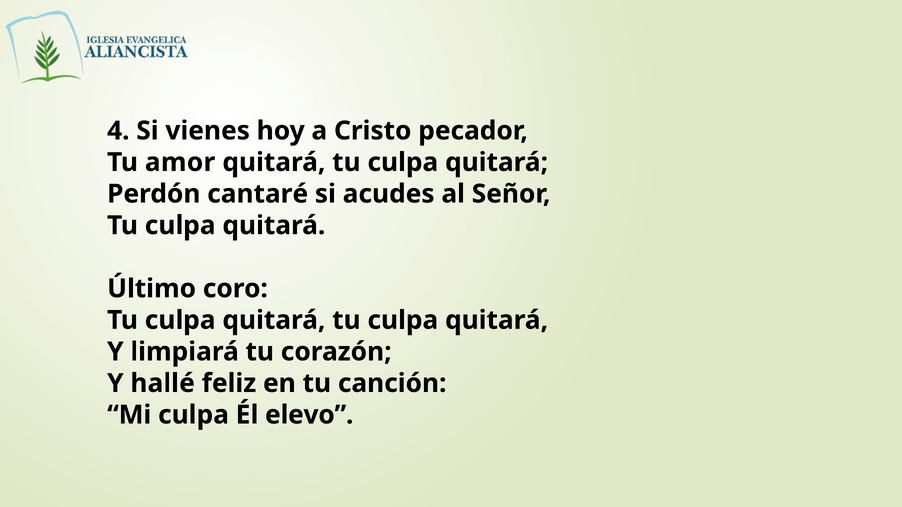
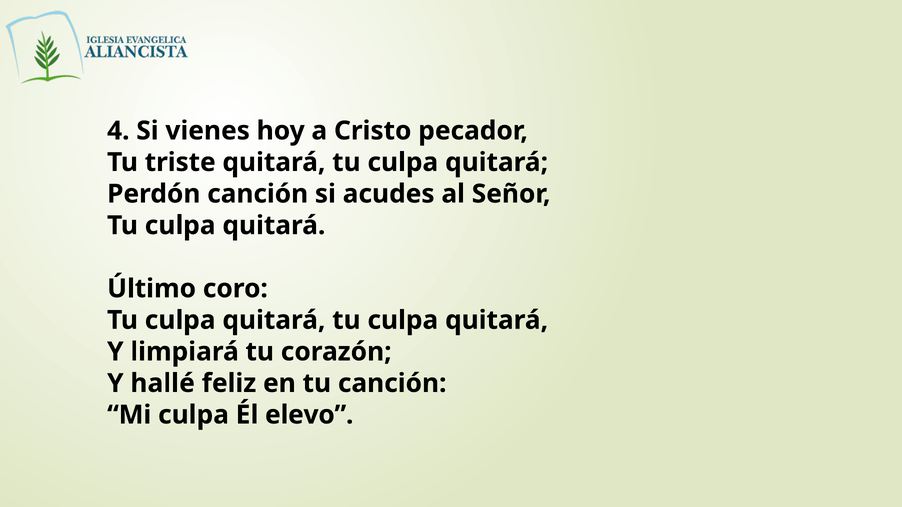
amor: amor -> triste (180, 162)
Perdón cantaré: cantaré -> canción (258, 194)
